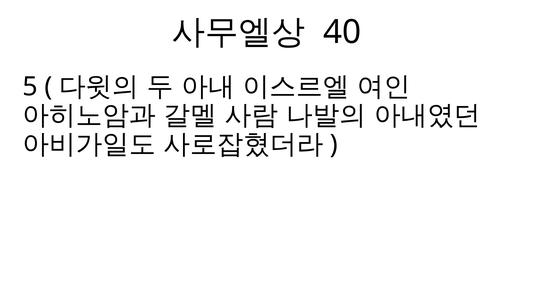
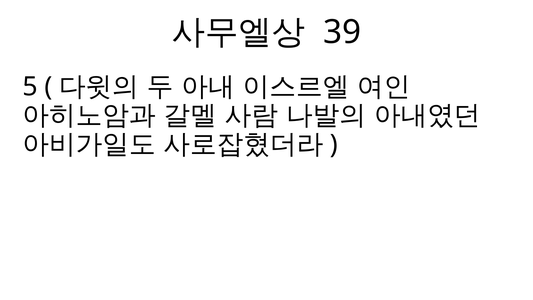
40: 40 -> 39 (342, 32)
